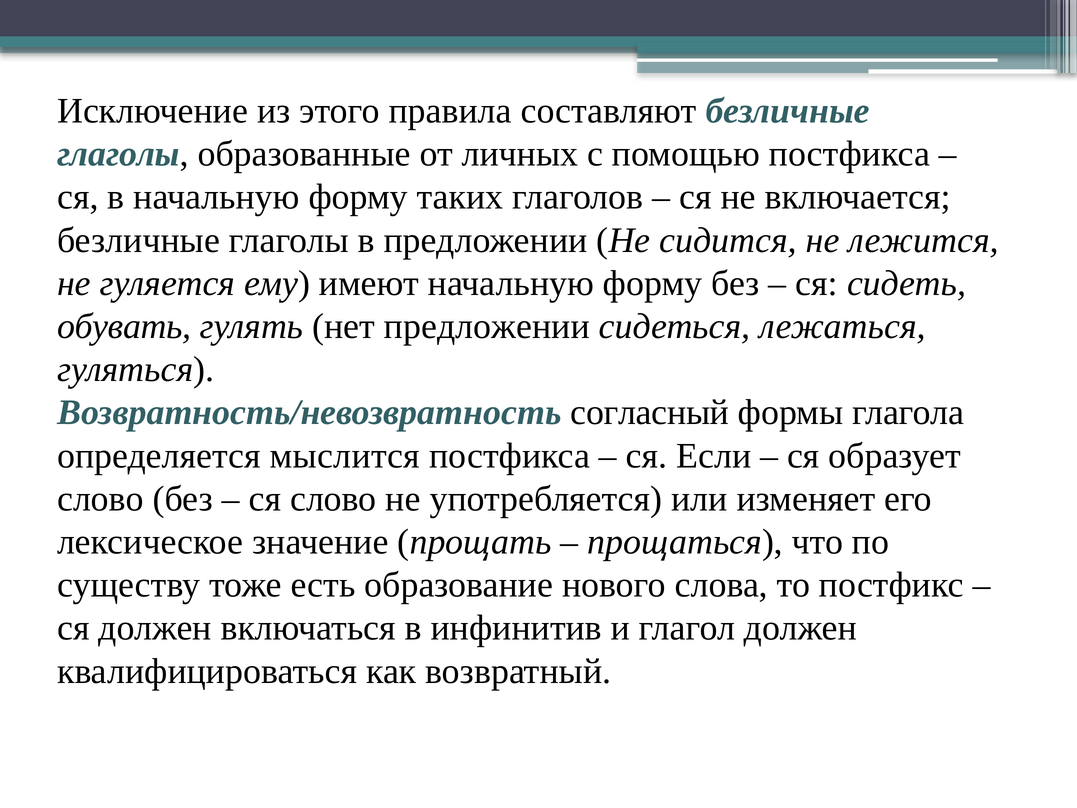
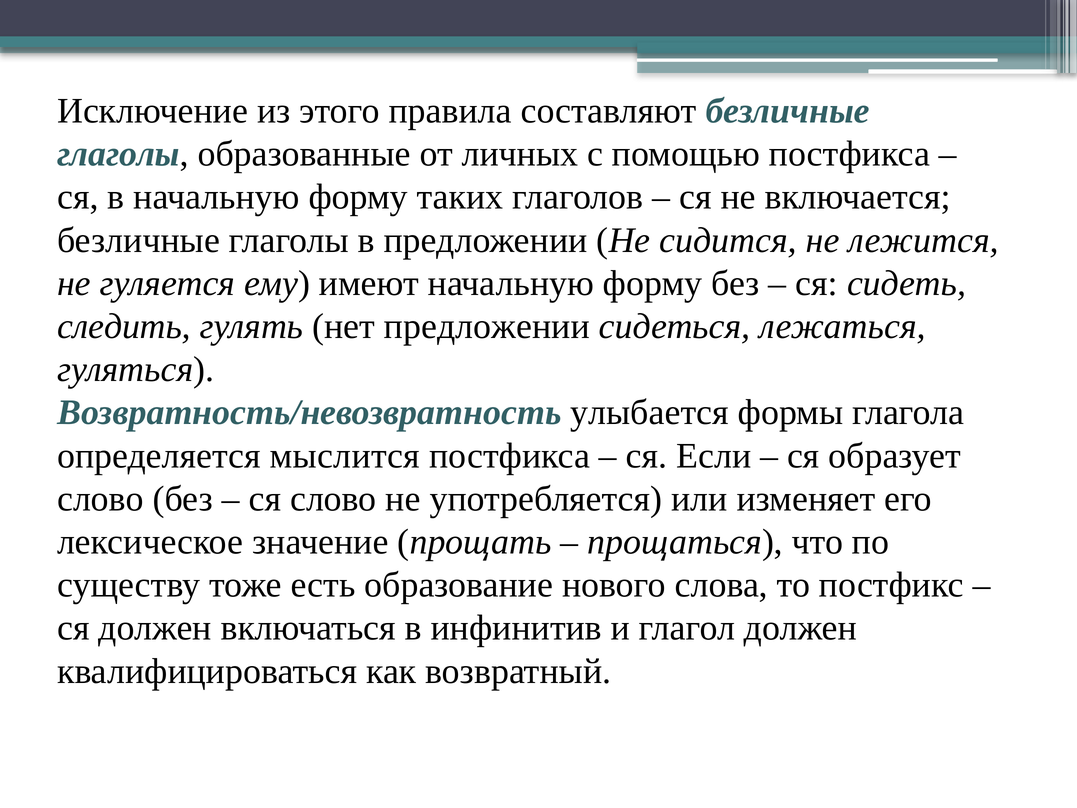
обувать: обувать -> следить (124, 326)
согласный: согласный -> улыбается (650, 412)
